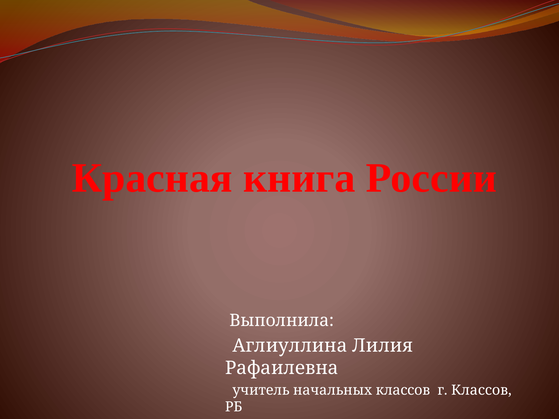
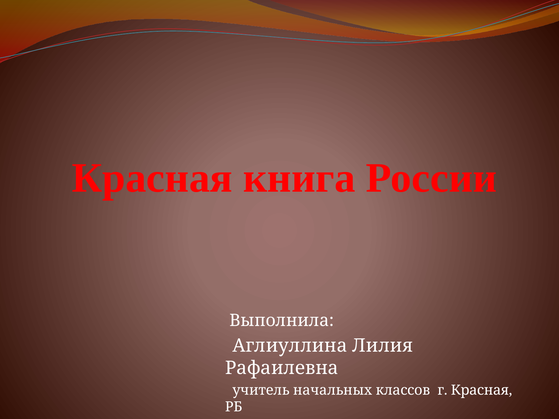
г Классов: Классов -> Красная (482, 390)
